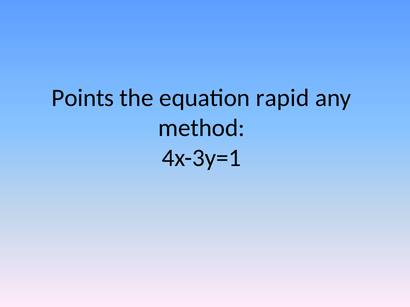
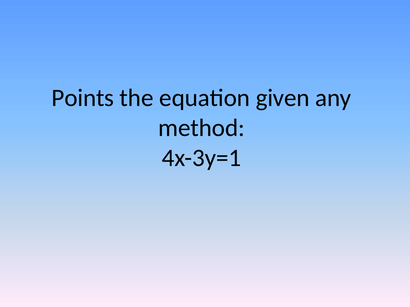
rapid: rapid -> given (283, 98)
